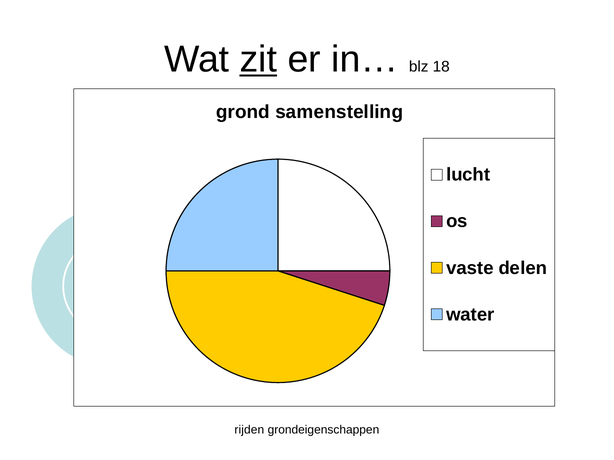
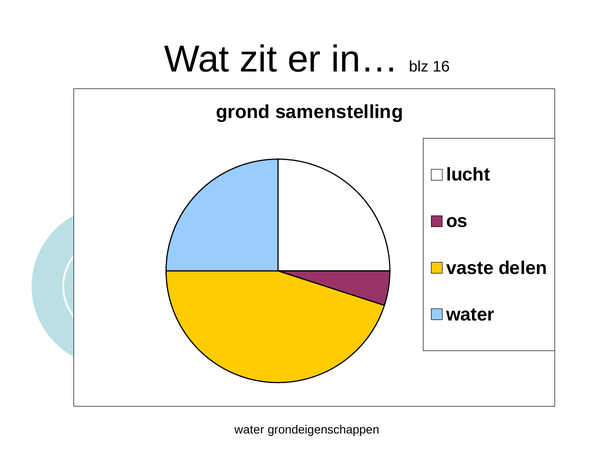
zit underline: present -> none (258, 59)
18: 18 -> 16 (441, 67)
rijden: rijden -> water (249, 430)
